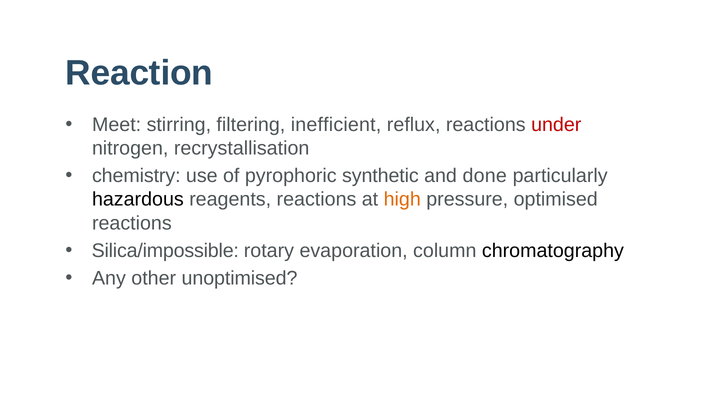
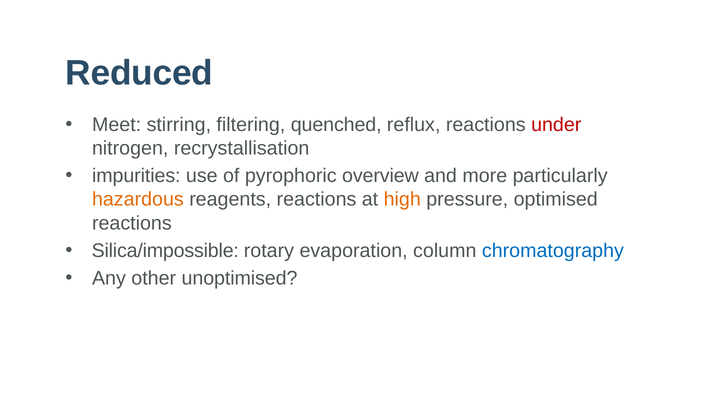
Reaction: Reaction -> Reduced (139, 73)
inefficient: inefficient -> quenched (336, 125)
chemistry: chemistry -> impurities (136, 176)
synthetic: synthetic -> overview (380, 176)
done: done -> more (485, 176)
hazardous colour: black -> orange (138, 199)
chromatography colour: black -> blue (553, 250)
